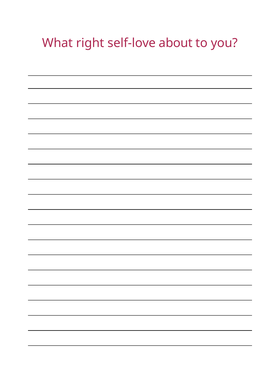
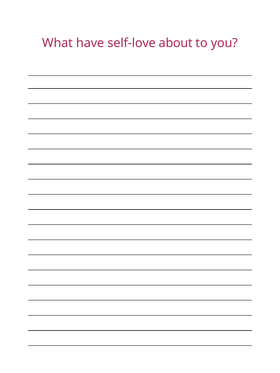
right: right -> have (90, 43)
